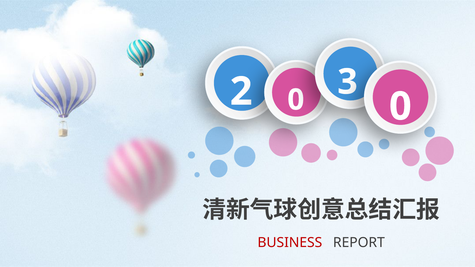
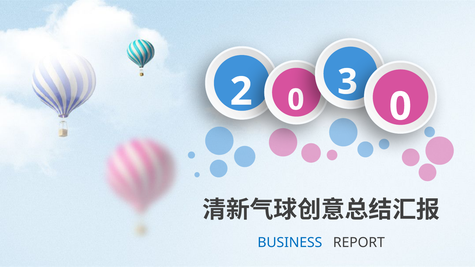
BUSINESS colour: red -> blue (290, 243)
